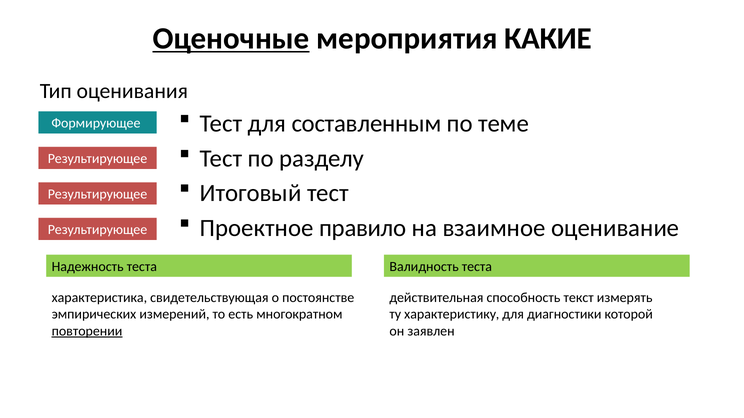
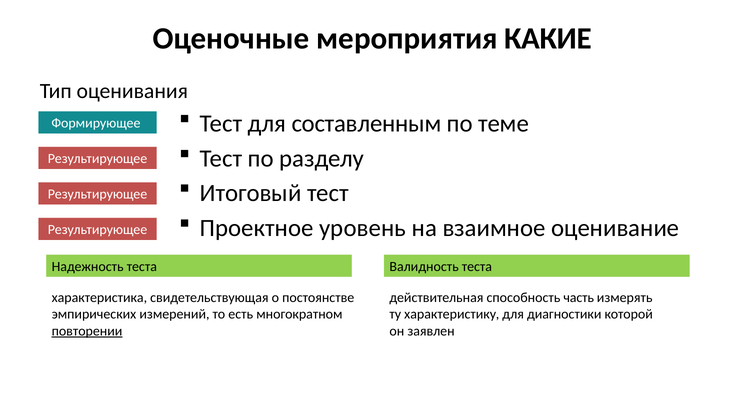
Оценочные underline: present -> none (231, 39)
правило: правило -> уровень (363, 228)
текст: текст -> часть (579, 298)
